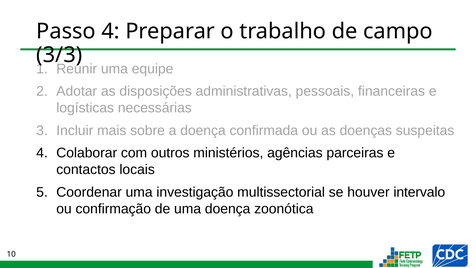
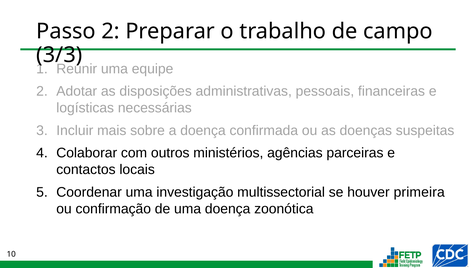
Passo 4: 4 -> 2 (111, 31)
intervalo: intervalo -> primeira (419, 192)
